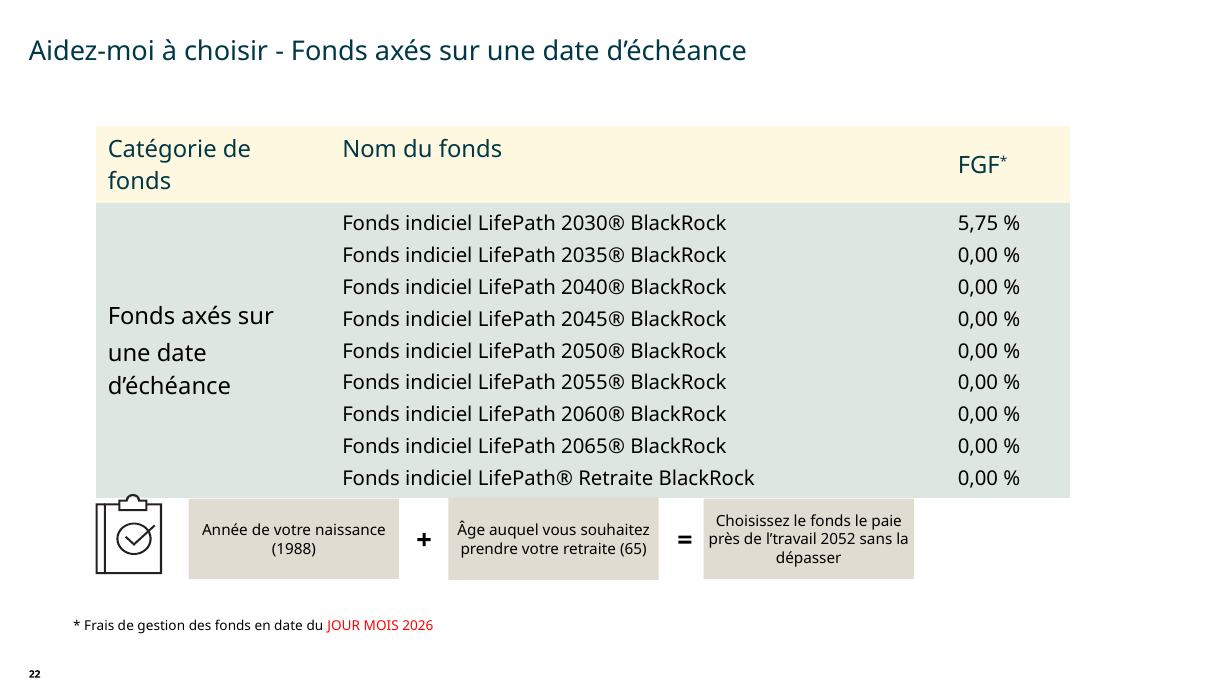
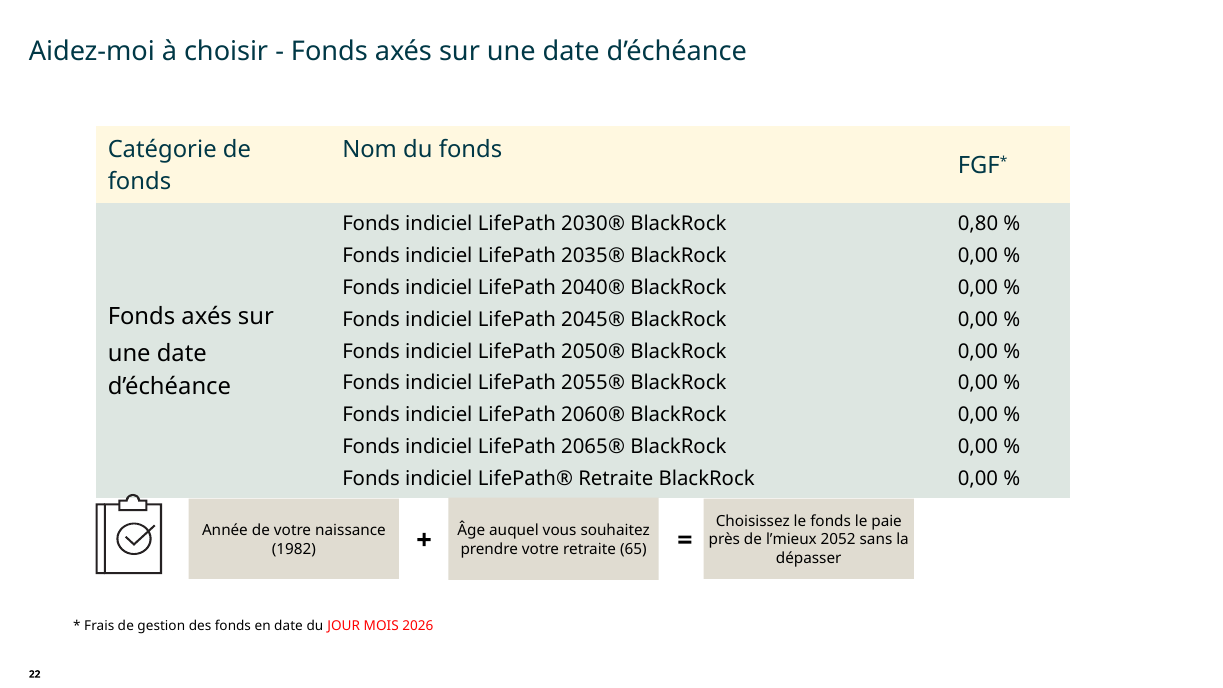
5,75: 5,75 -> 0,80 (978, 224)
l’travail: l’travail -> l’mieux (791, 540)
1988: 1988 -> 1982 (294, 549)
